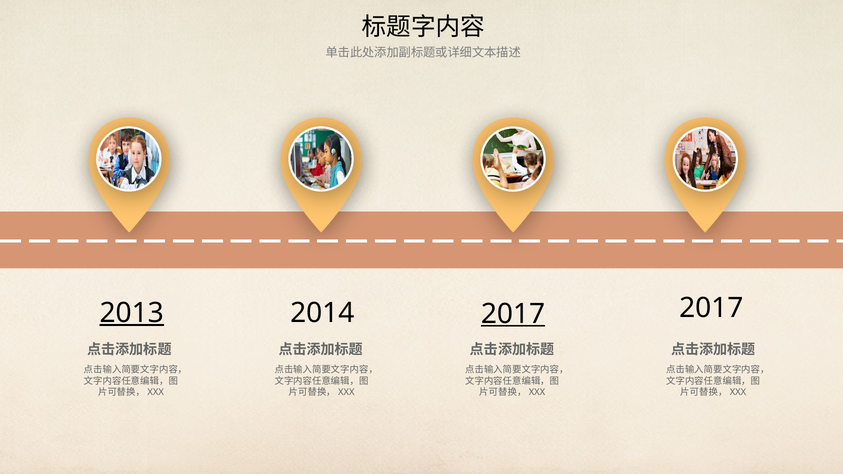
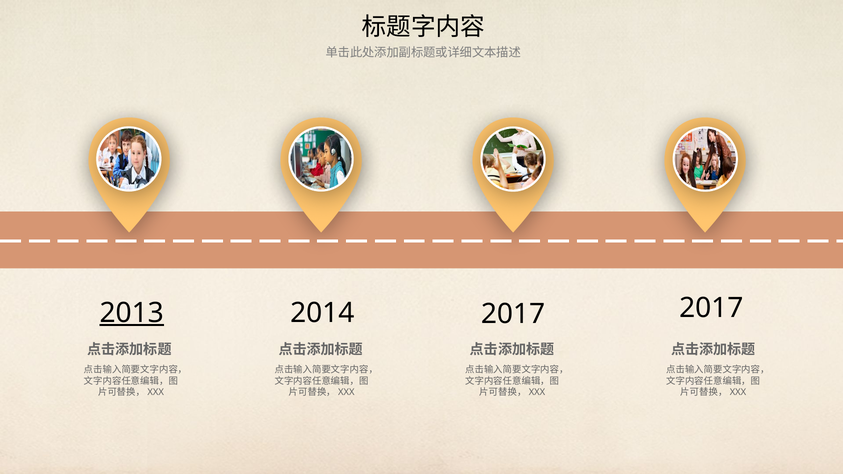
2017 underline: present -> none (513, 314)
